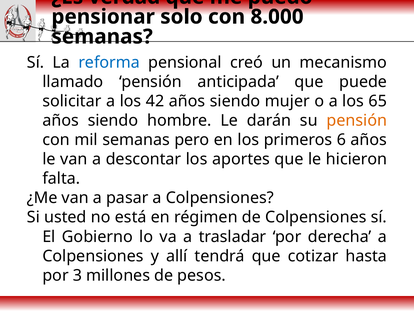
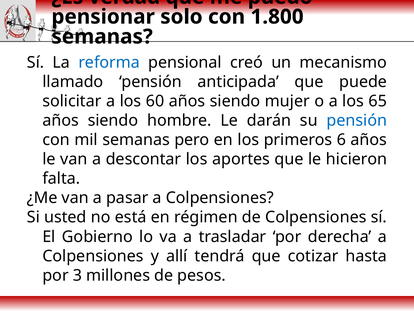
8.000: 8.000 -> 1.800 (277, 17)
42: 42 -> 60 (155, 101)
pensión colour: orange -> blue (357, 120)
